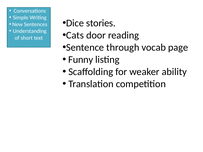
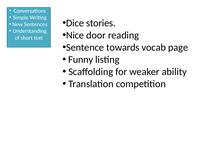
Cats: Cats -> Nice (75, 35)
through: through -> towards (123, 48)
